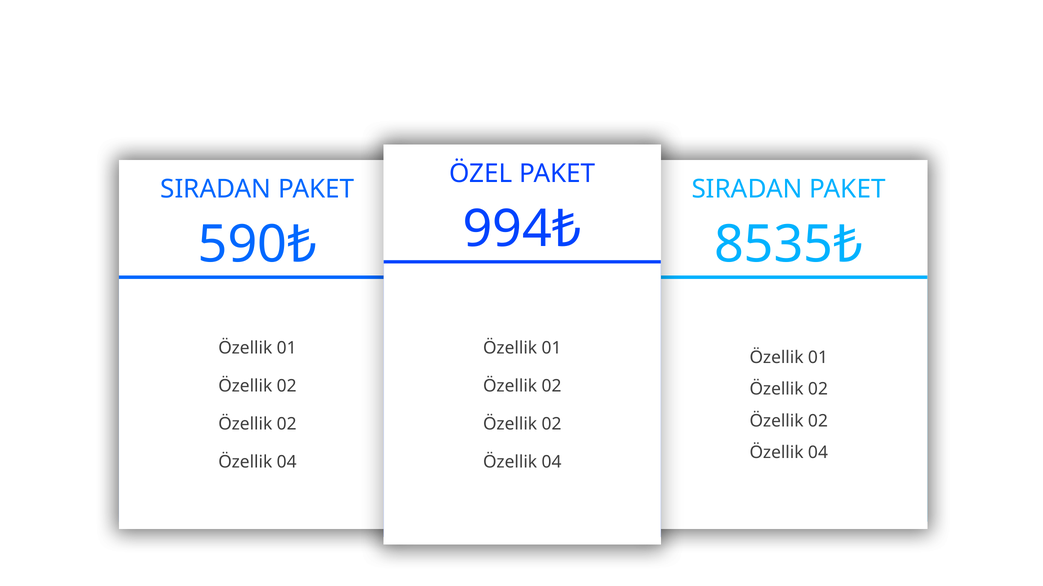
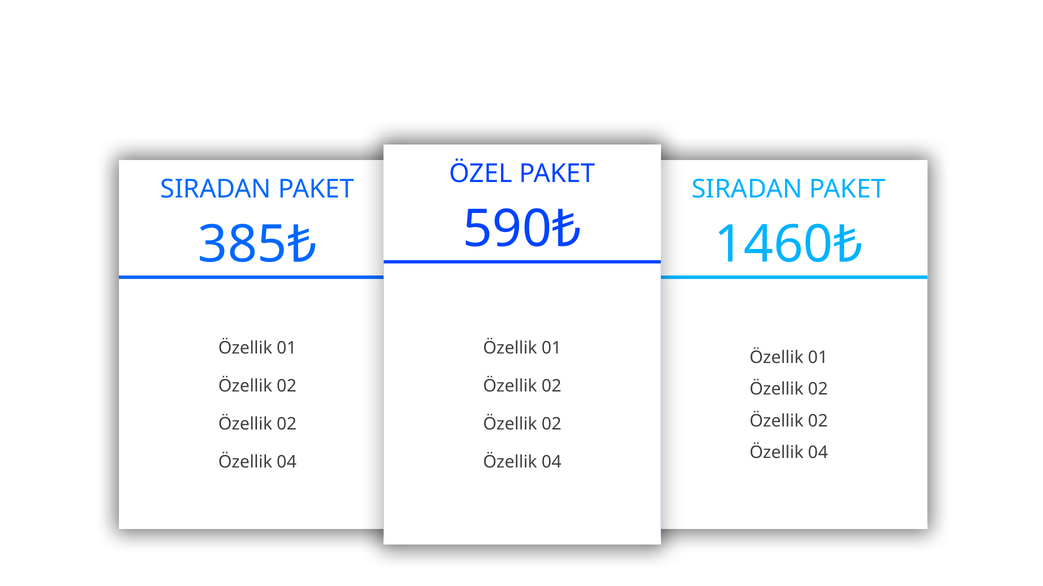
994₺: 994₺ -> 590₺ (522, 229)
590₺: 590₺ -> 385₺ (257, 245)
8535₺: 8535₺ -> 1460₺ (789, 245)
